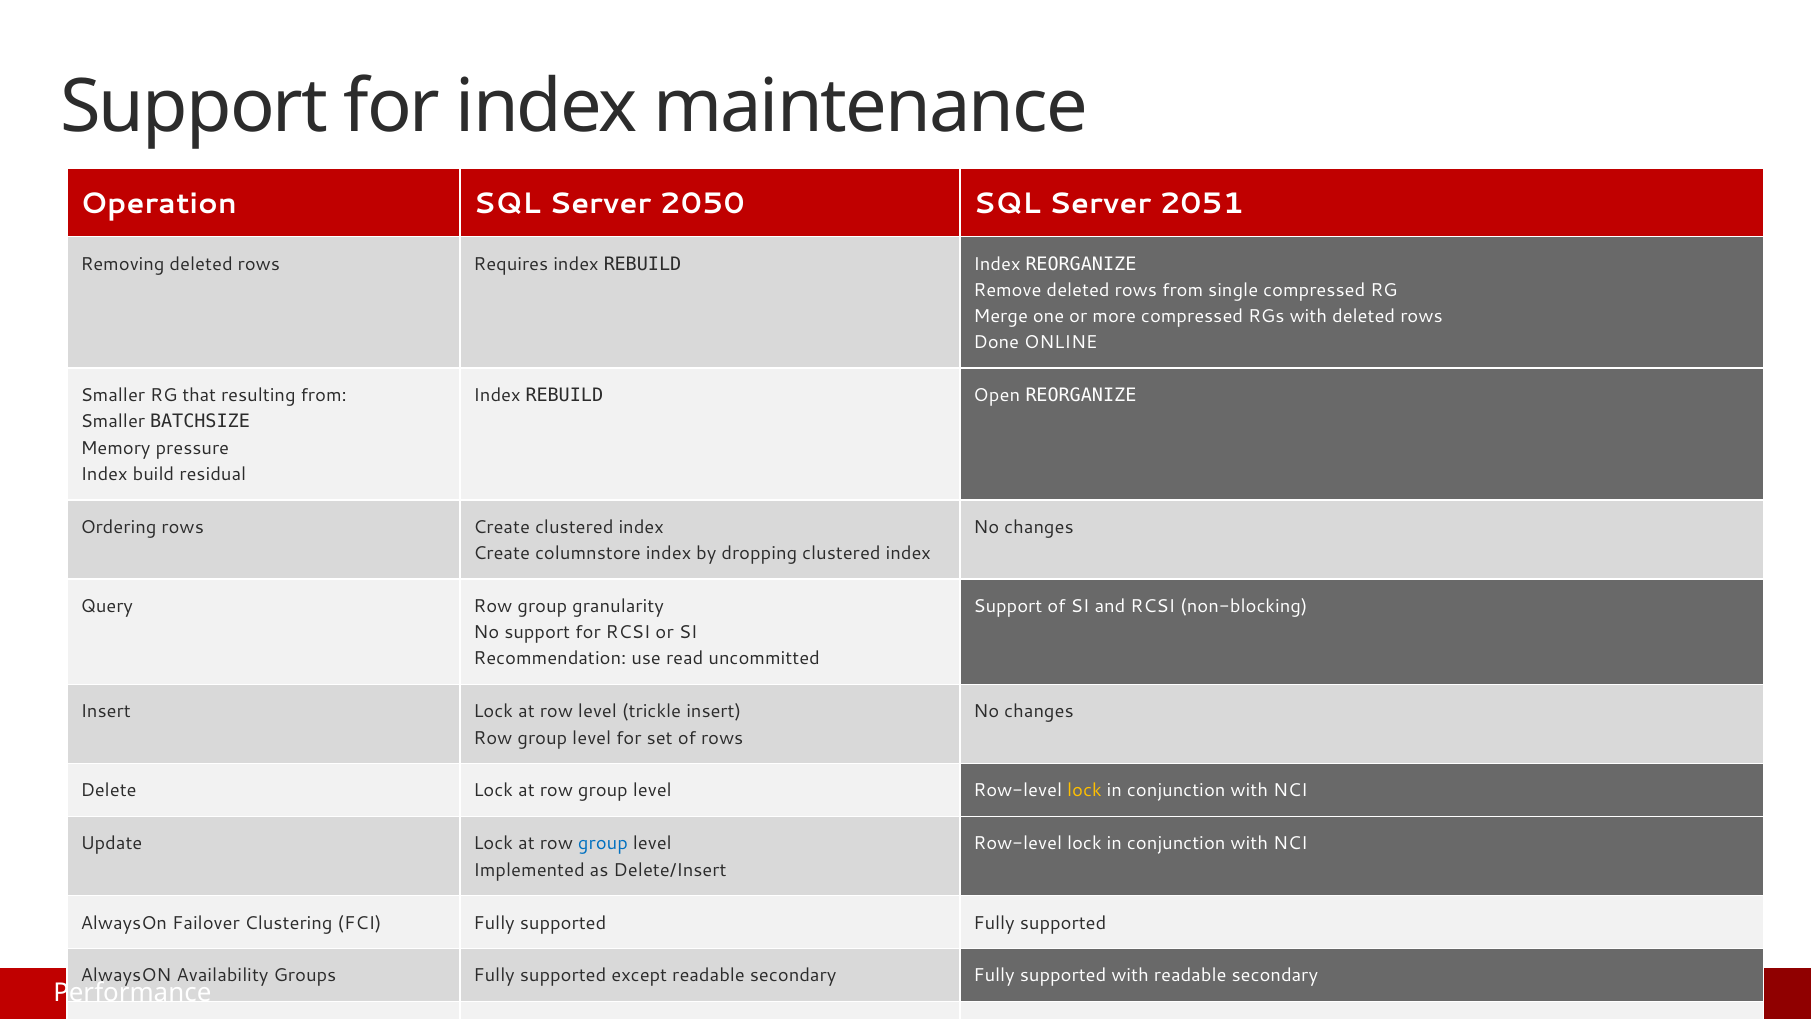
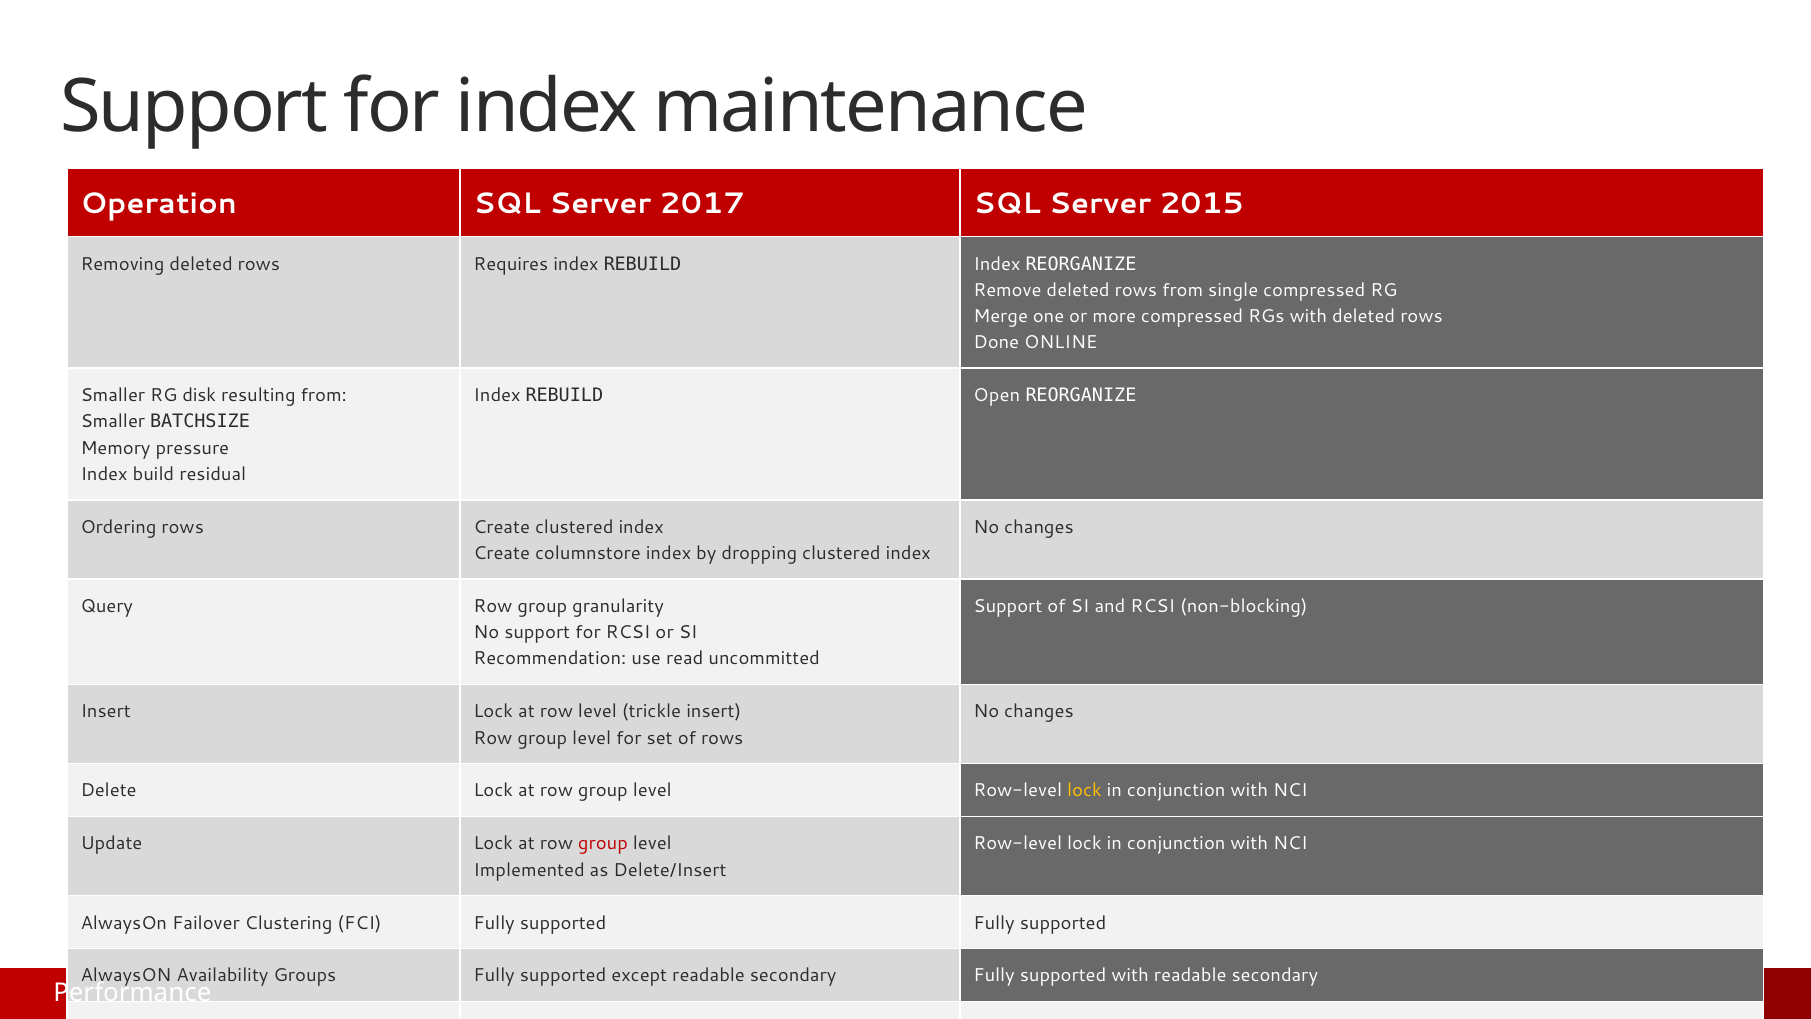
2050: 2050 -> 2017 (702, 204)
2051: 2051 -> 2015 (1201, 204)
that: that -> disk (199, 395)
group colour: blue -> red (603, 843)
